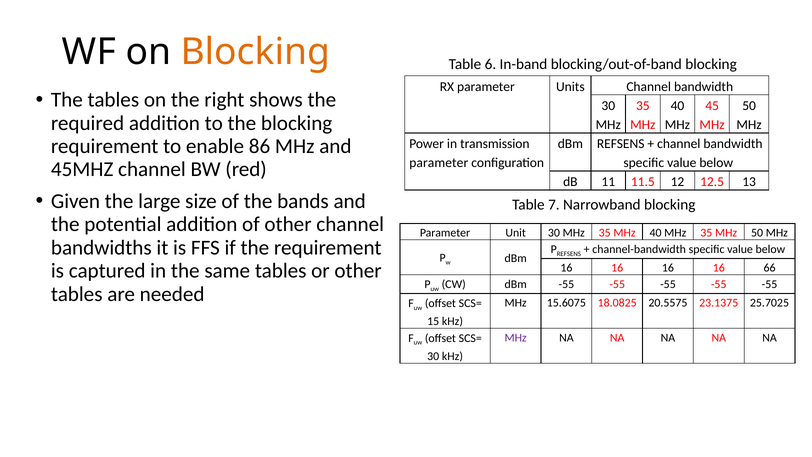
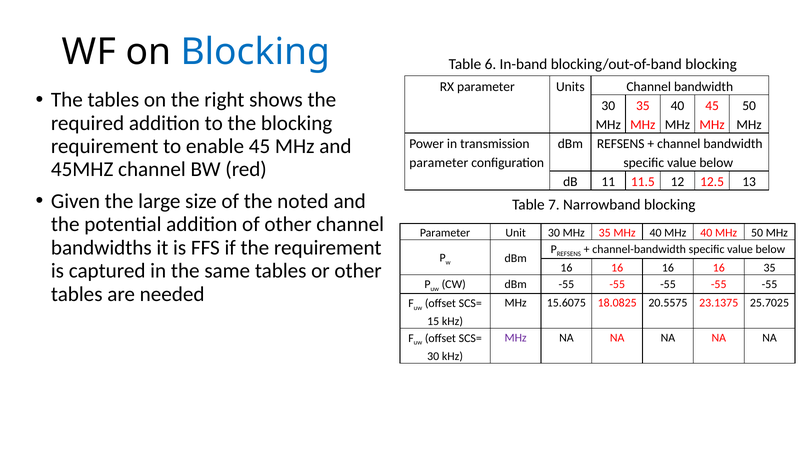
Blocking colour: orange -> blue (255, 52)
enable 86: 86 -> 45 (260, 146)
bands: bands -> noted (303, 201)
40 MHz 35: 35 -> 40 (706, 233)
16 66: 66 -> 35 (770, 268)
